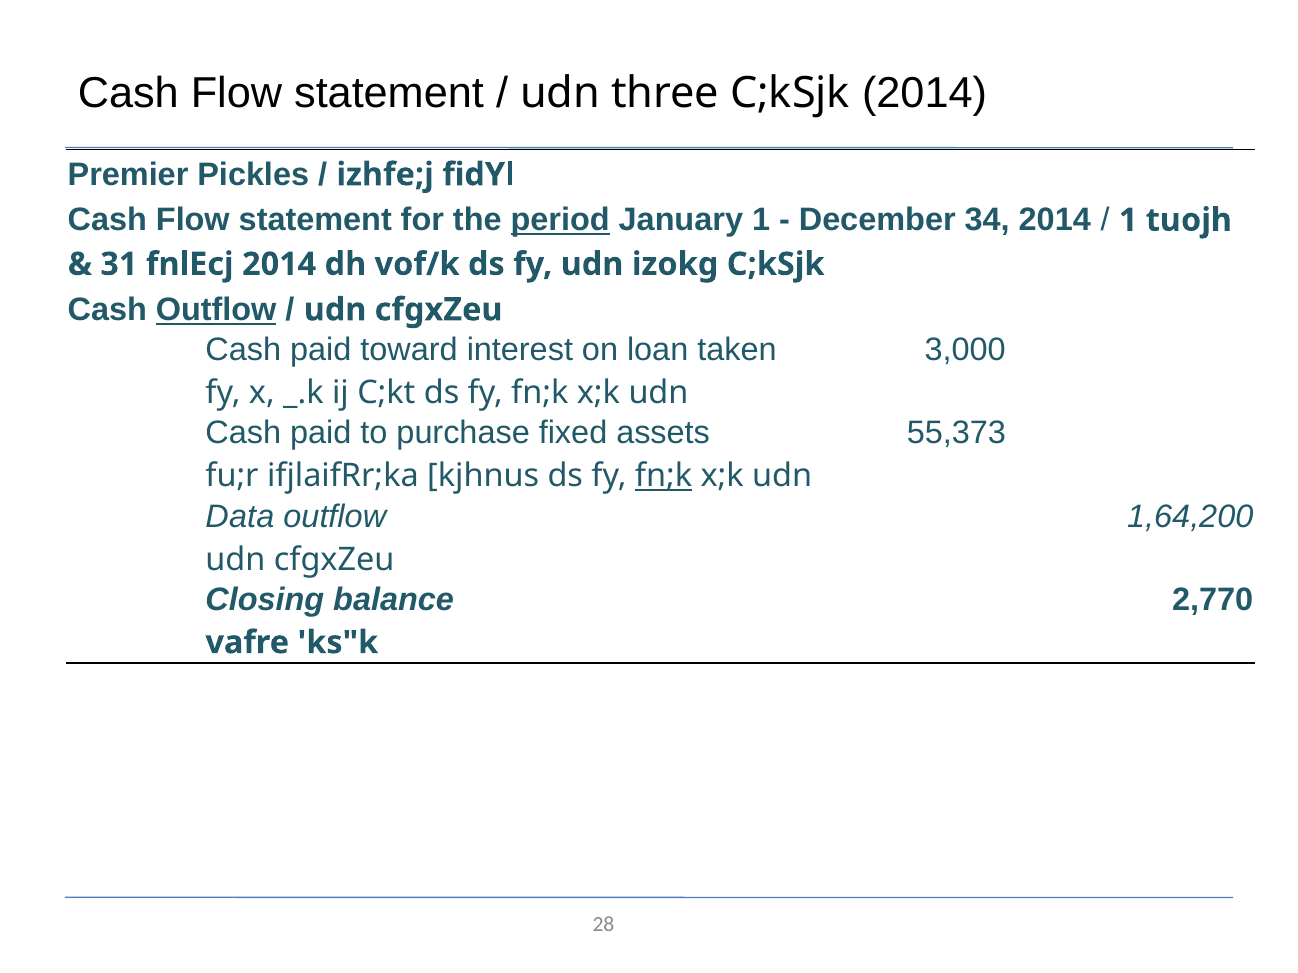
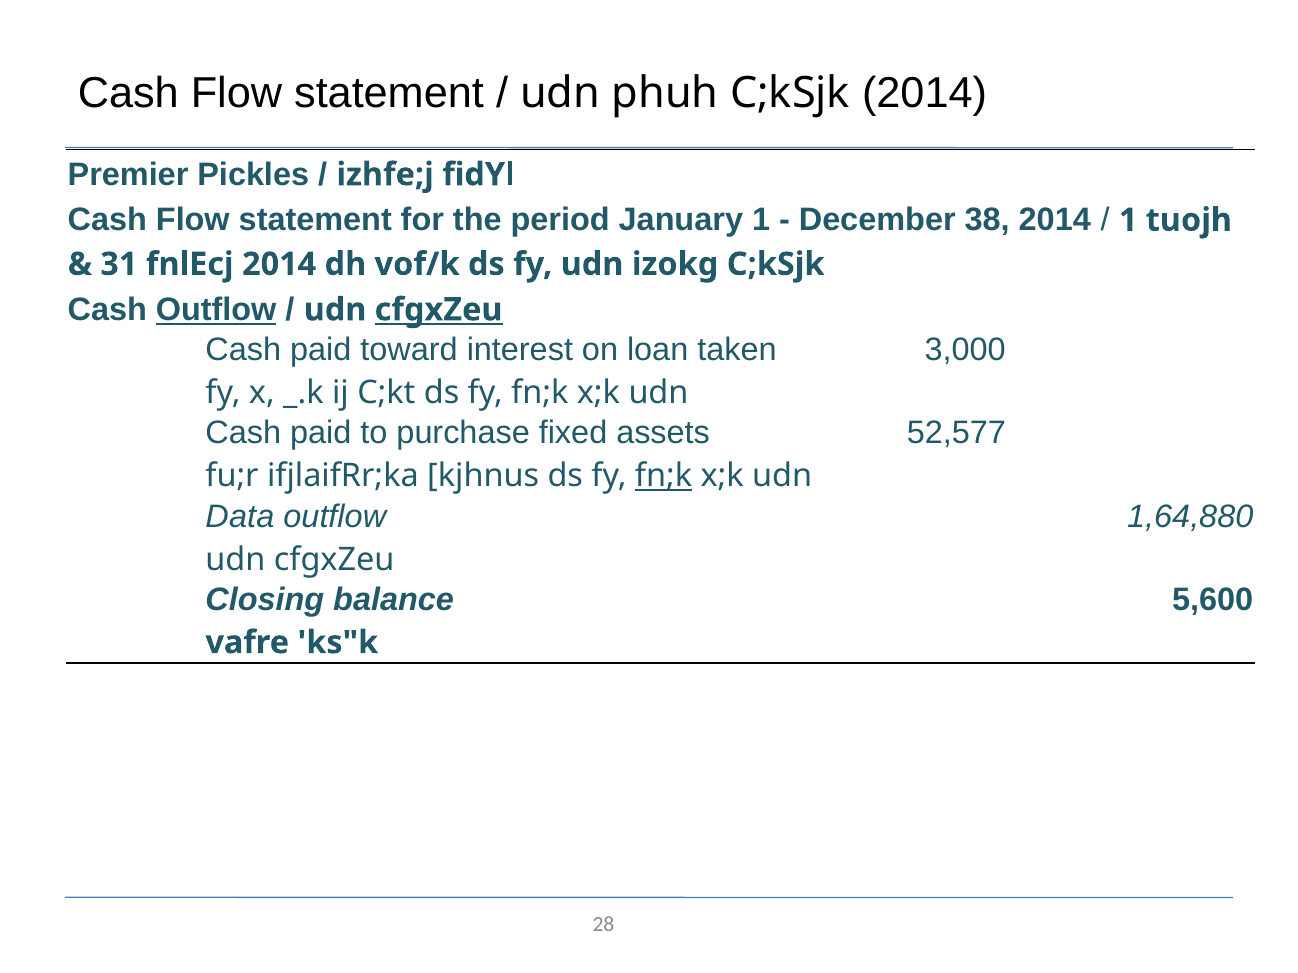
three: three -> phuh (665, 93)
period underline: present -> none (560, 220)
34: 34 -> 38 (987, 220)
cfgxZeu underline: none -> present (439, 310)
55,373: 55,373 -> 52,577 (956, 433)
1,64,200: 1,64,200 -> 1,64,880 (1190, 517)
2,770: 2,770 -> 5,600 (1213, 600)
